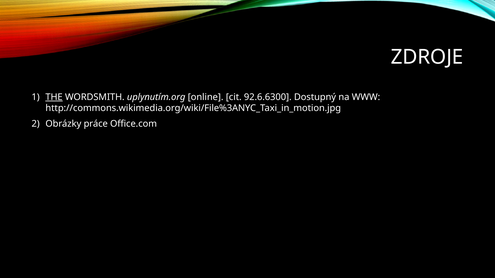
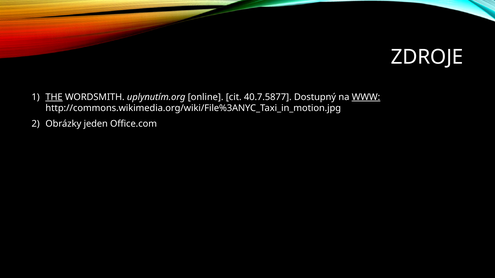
92.6.6300: 92.6.6300 -> 40.7.5877 (268, 97)
WWW underline: none -> present (366, 97)
práce: práce -> jeden (96, 124)
